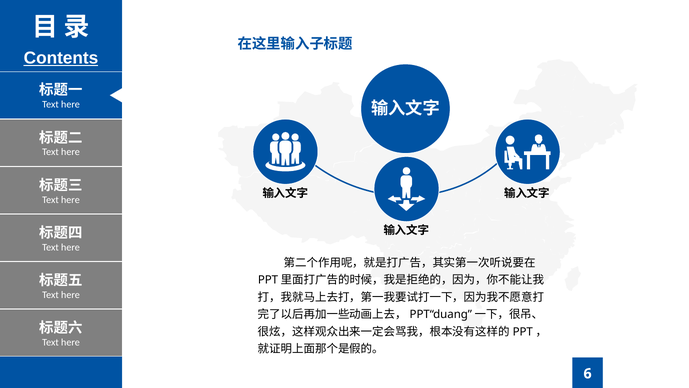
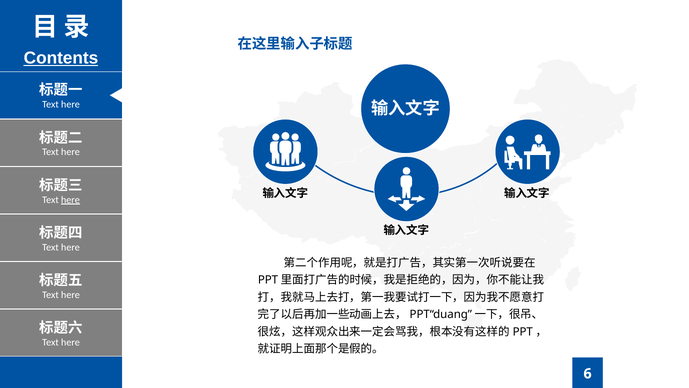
here underline: none -> present (70, 199)
